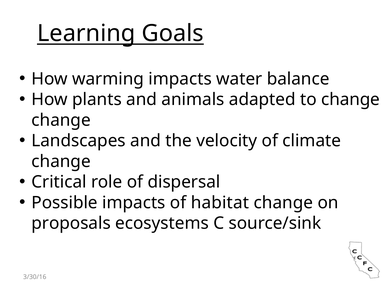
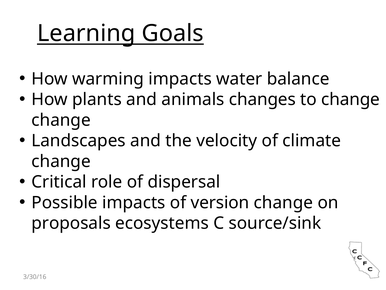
adapted: adapted -> changes (262, 99)
habitat: habitat -> version (220, 202)
